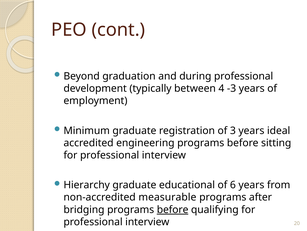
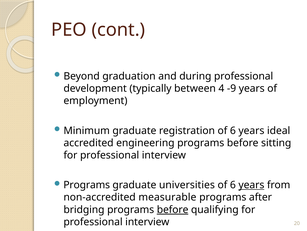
-3: -3 -> -9 (232, 88)
registration of 3: 3 -> 6 (233, 130)
Hierarchy: Hierarchy -> Programs (87, 184)
educational: educational -> universities (187, 184)
years underline: none -> present (251, 184)
